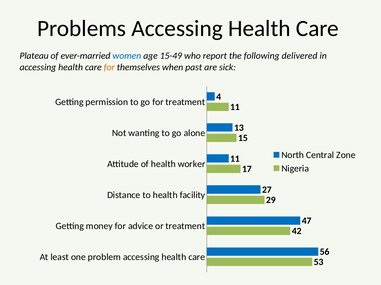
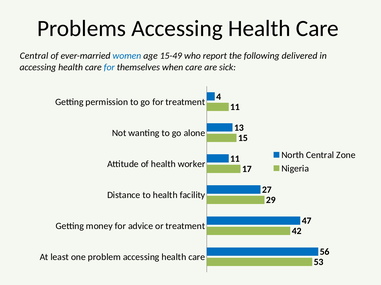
Plateau: Plateau -> Central (34, 56)
for colour: orange -> blue (109, 67)
when past: past -> care (194, 67)
